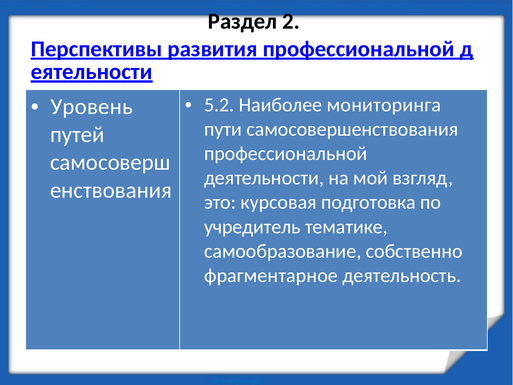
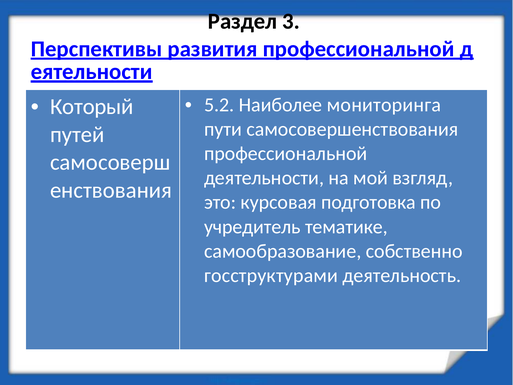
2: 2 -> 3 (291, 21)
Уровень: Уровень -> Который (92, 107)
фрагментарное: фрагментарное -> госструктурами (271, 275)
